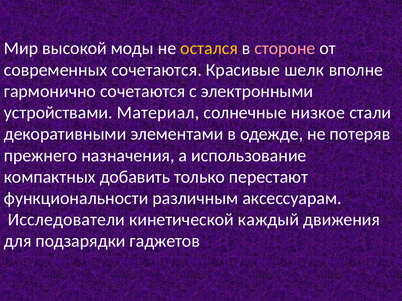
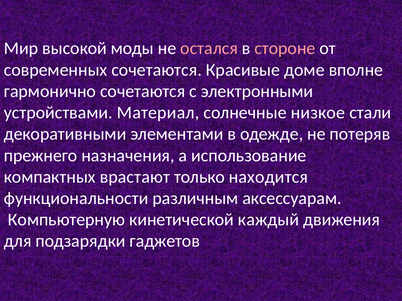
остался colour: yellow -> pink (209, 48)
шелк: шелк -> доме (304, 70)
добавить: добавить -> врастают (135, 177)
перестают: перестают -> находится (268, 177)
Исследователи: Исследователи -> Компьютерную (67, 220)
